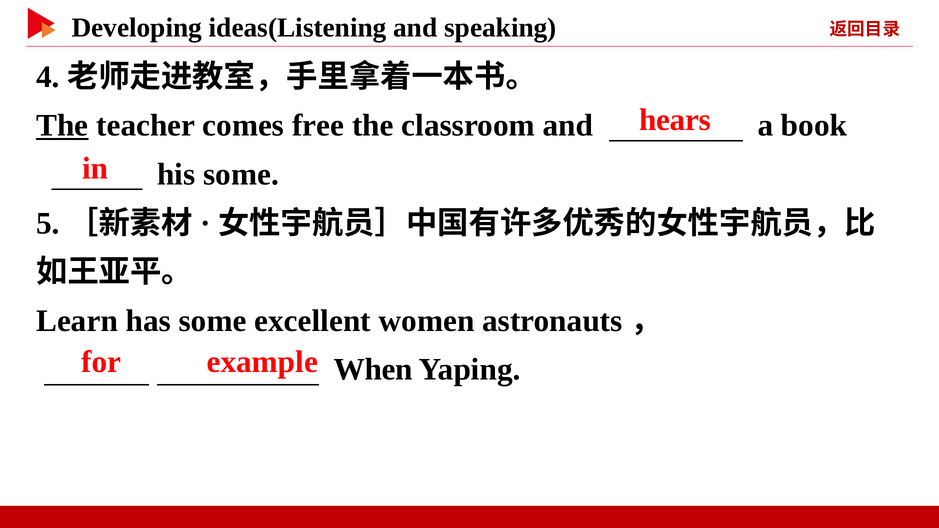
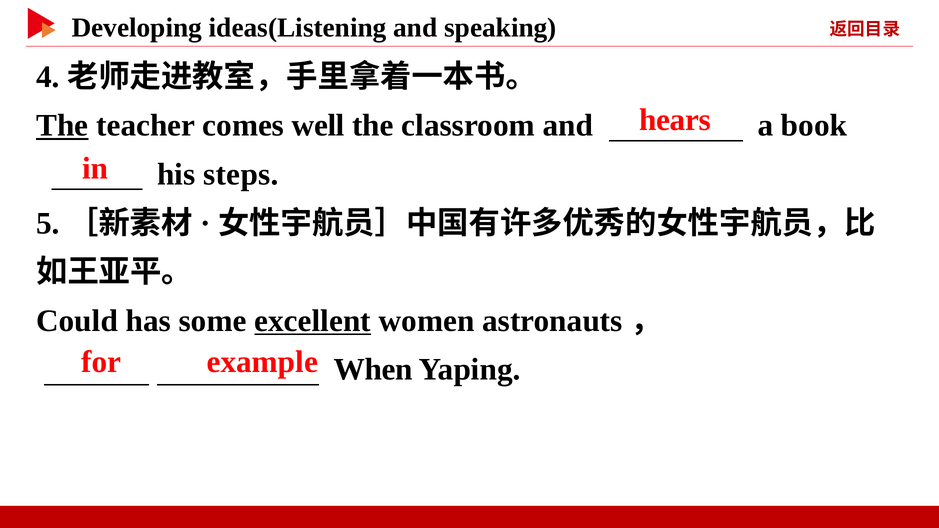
free: free -> well (318, 126)
his some: some -> steps (241, 174)
Learn: Learn -> Could (77, 321)
excellent underline: none -> present (313, 321)
